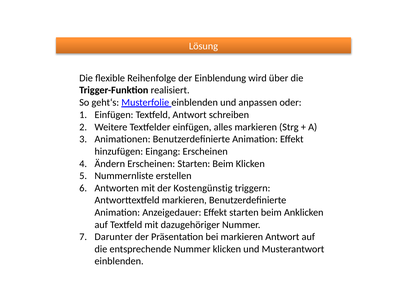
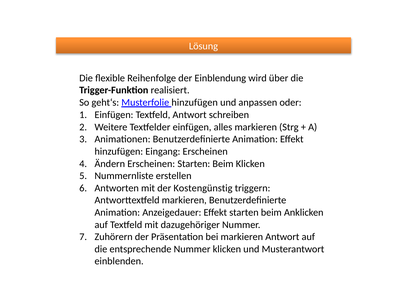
Musterfolie einblenden: einblenden -> hinzufügen (195, 103)
Darunter: Darunter -> Zuhörern (114, 237)
